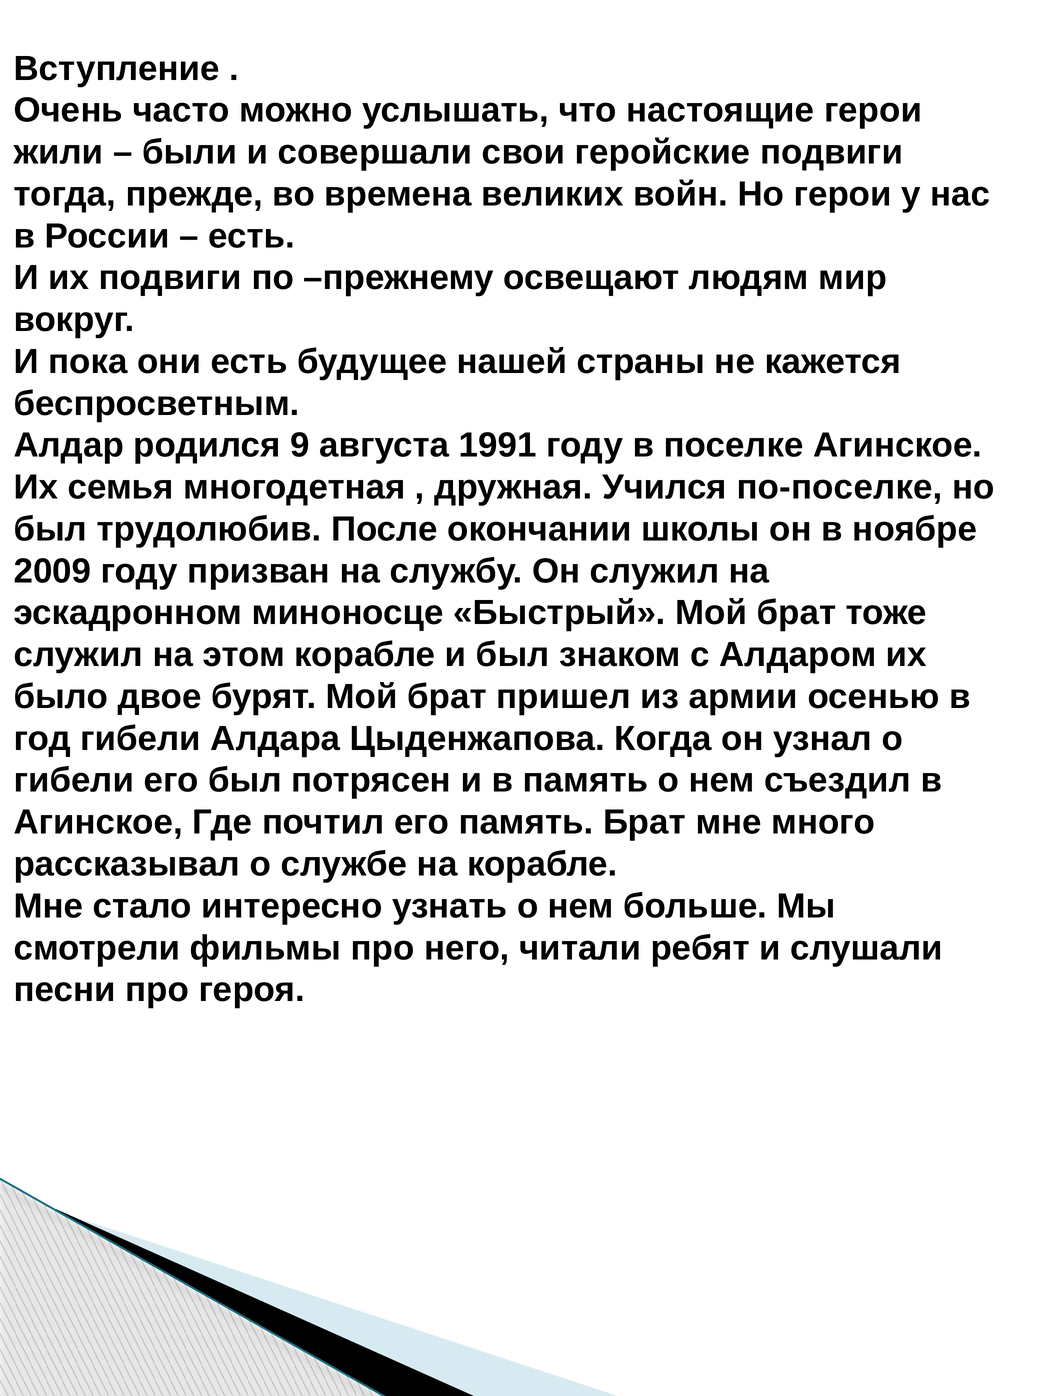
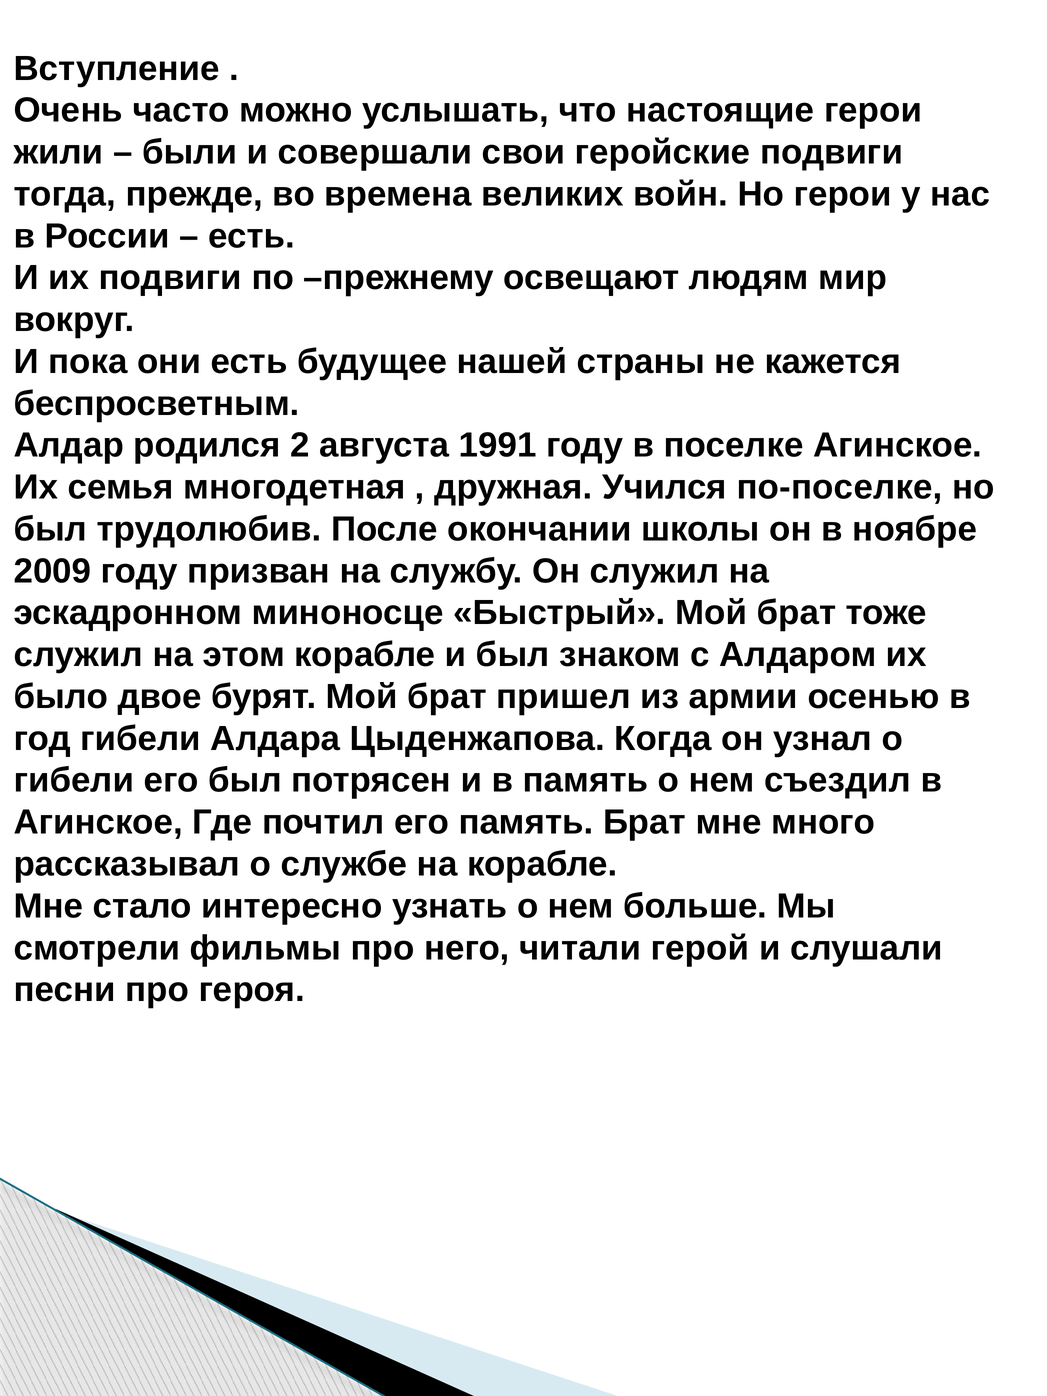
9: 9 -> 2 (300, 445)
ребят: ребят -> герой (700, 948)
